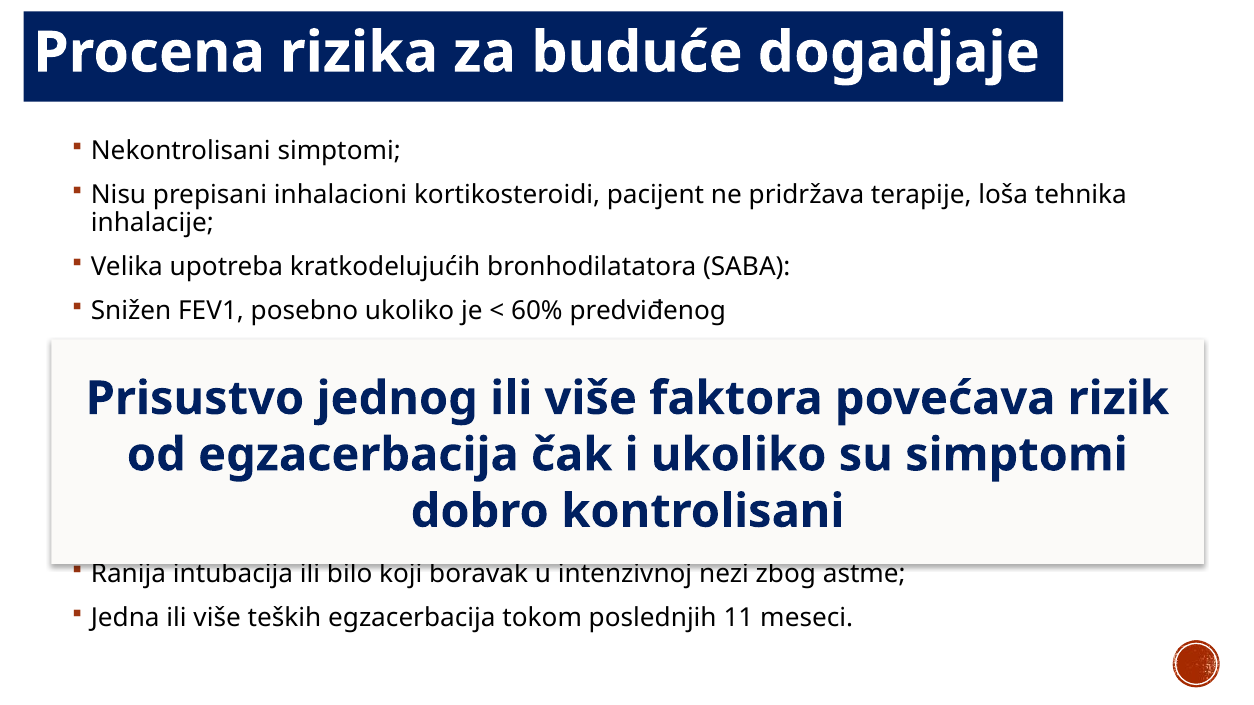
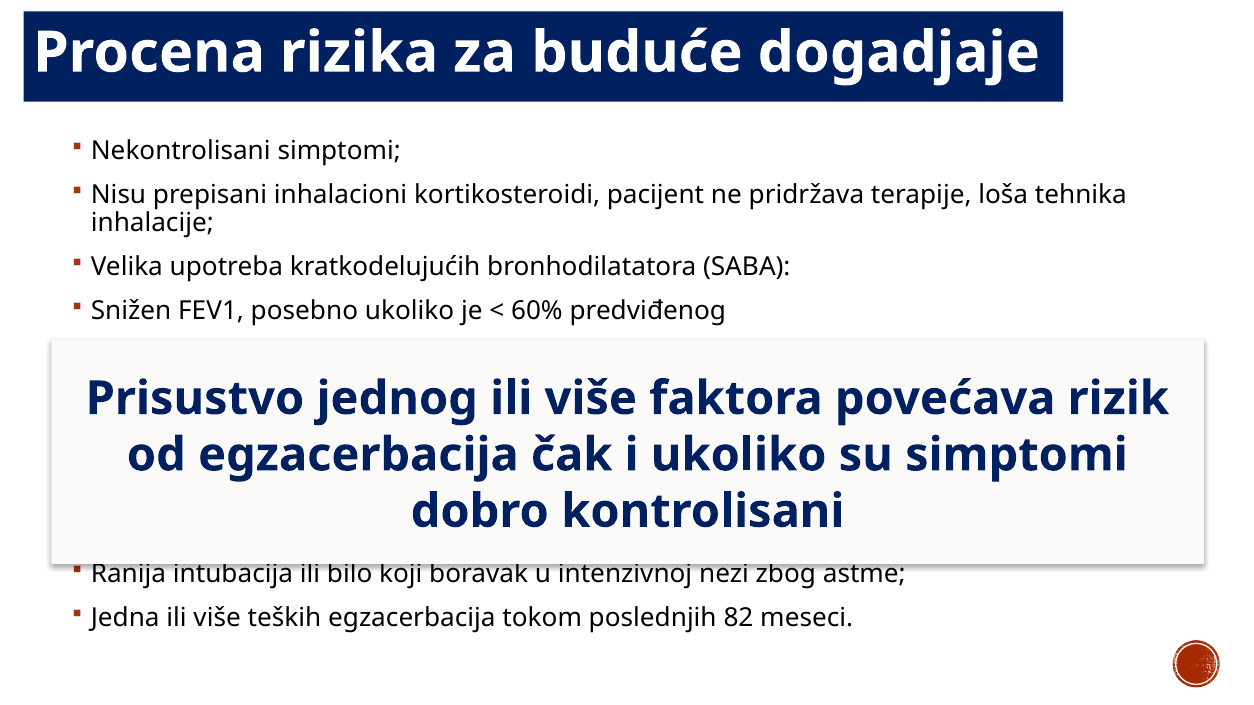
11: 11 -> 82 (738, 618)
